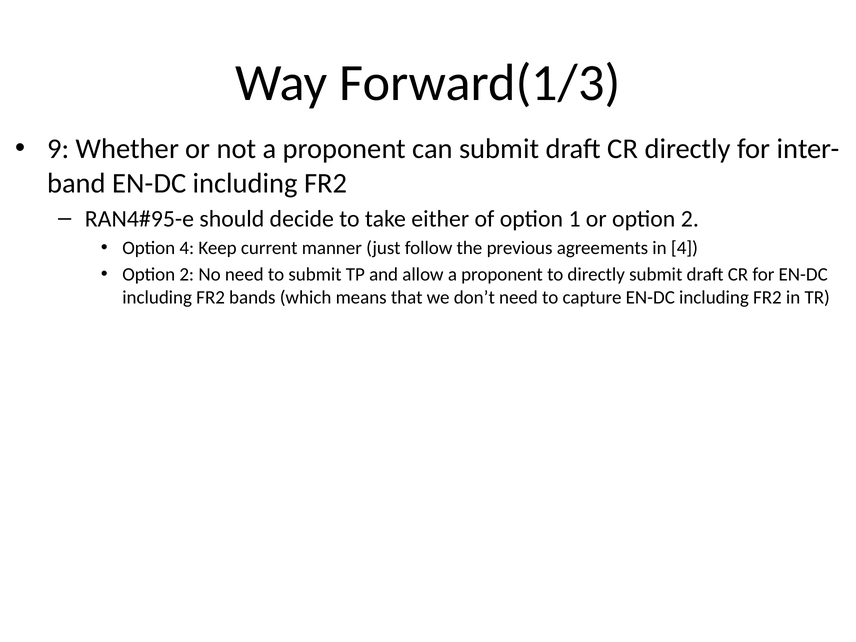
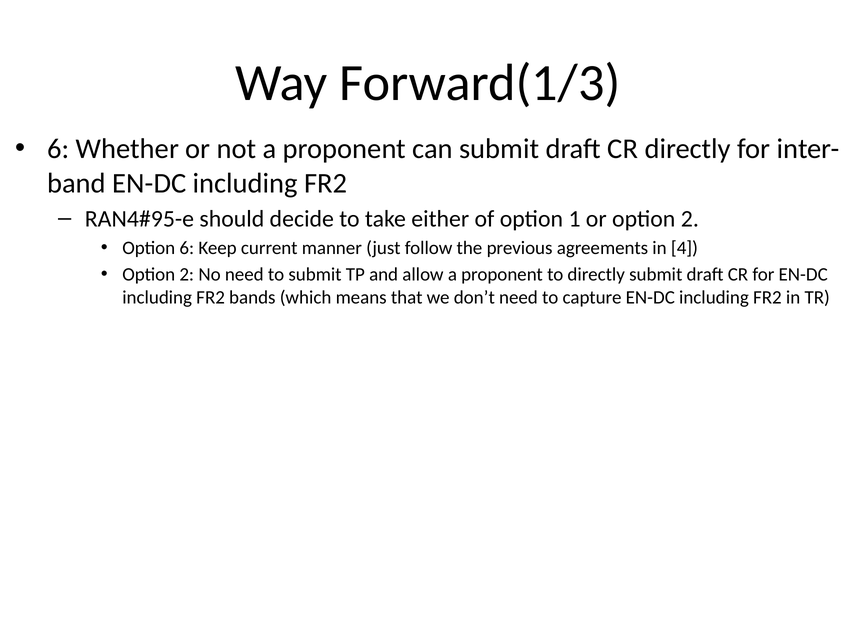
9: 9 -> 6 (58, 149)
Option 4: 4 -> 6 (187, 248)
